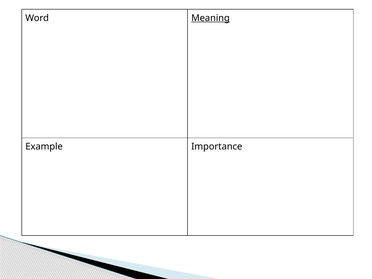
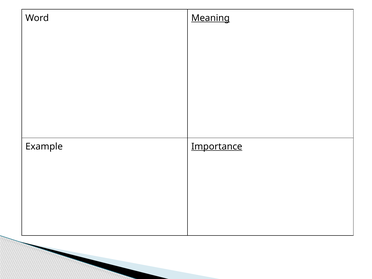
Importance underline: none -> present (217, 147)
